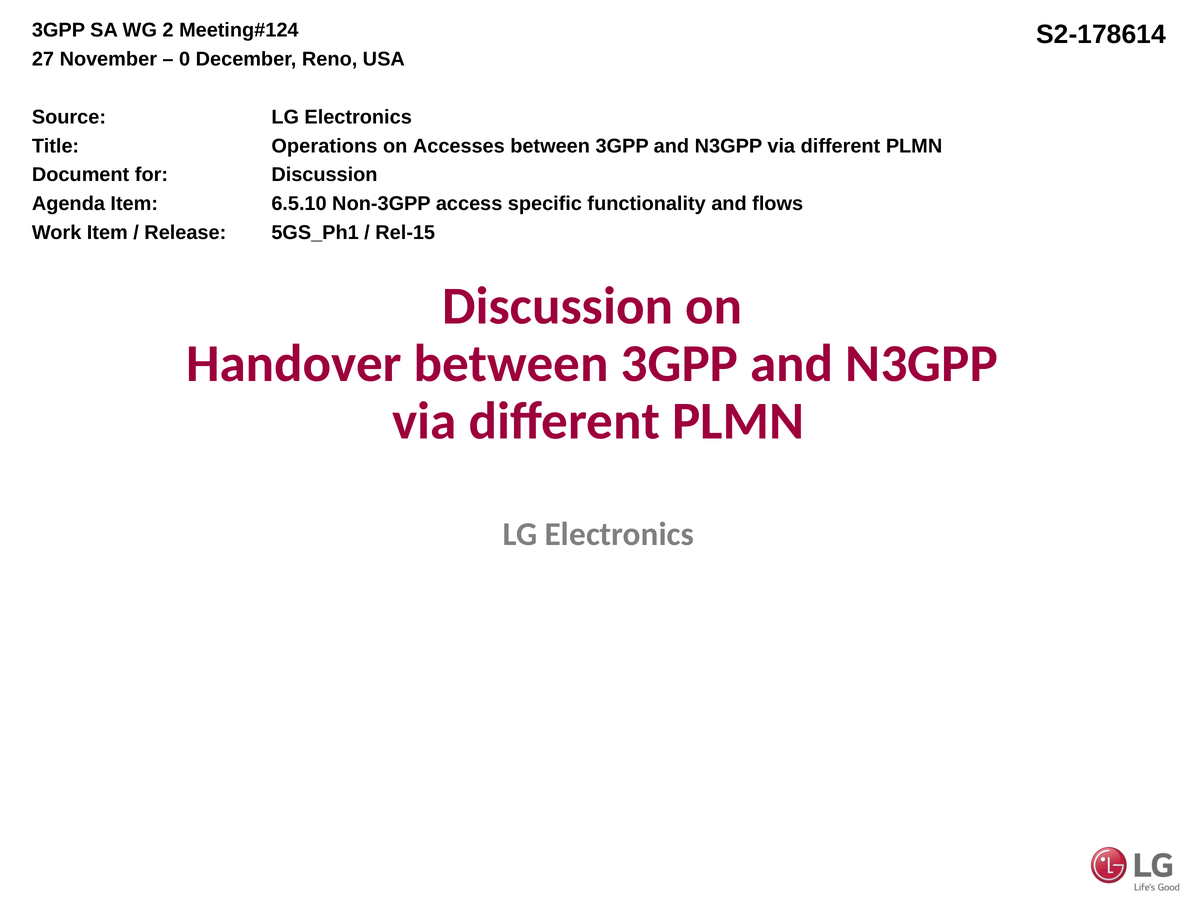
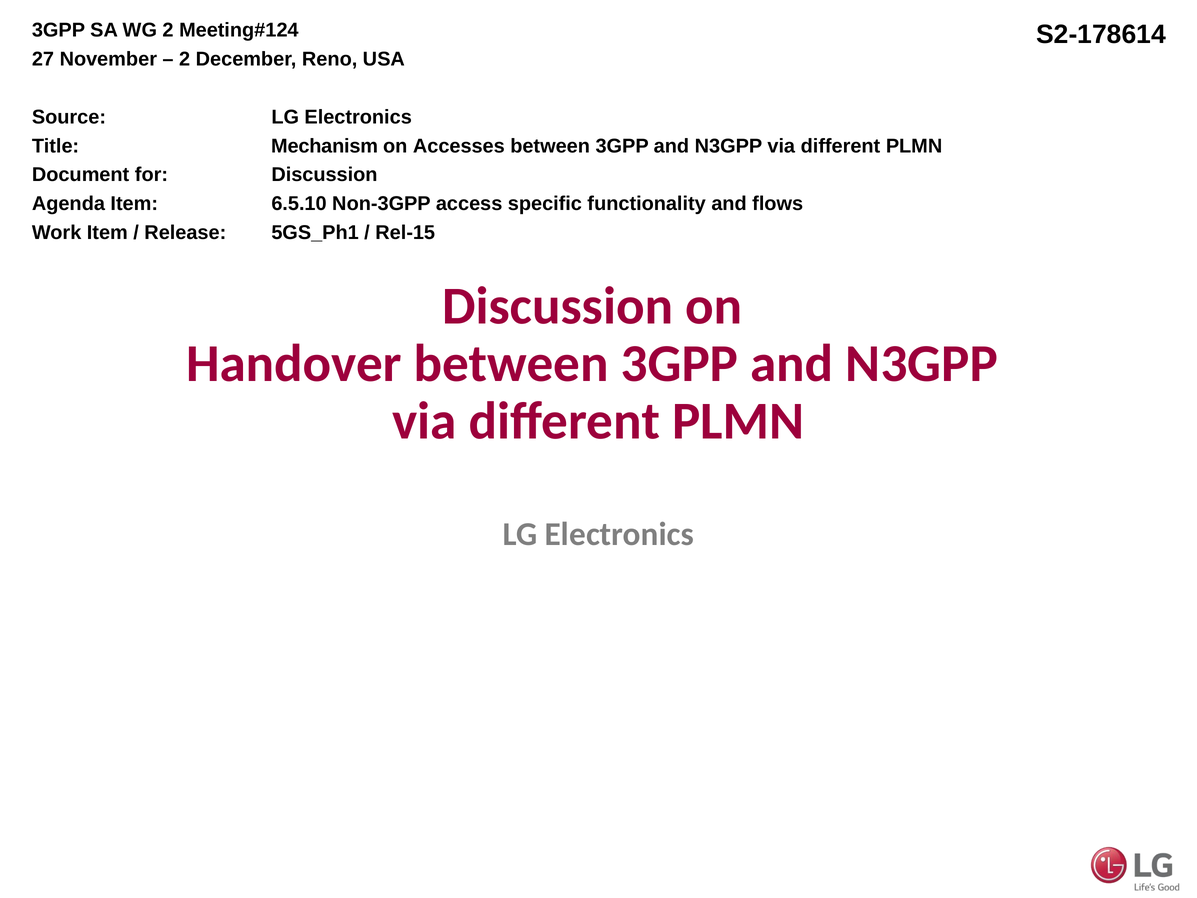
0: 0 -> 2 (185, 59)
Operations: Operations -> Mechanism (325, 146)
